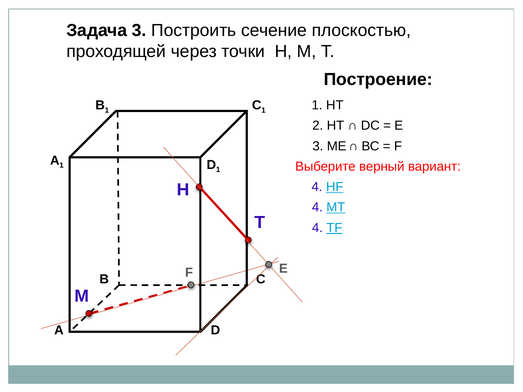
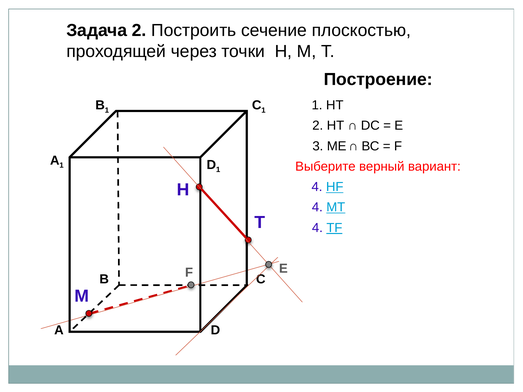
Задача 3: 3 -> 2 (139, 31)
